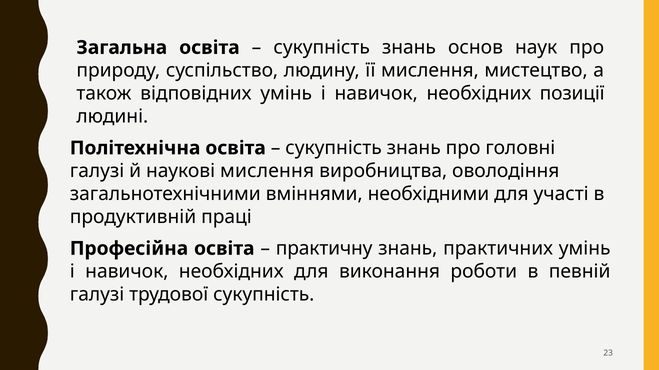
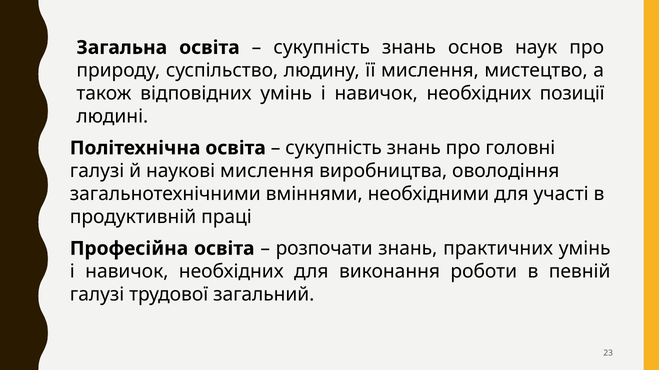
практичну: практичну -> розпочати (324, 249)
трудової сукупність: сукупність -> загальний (264, 295)
